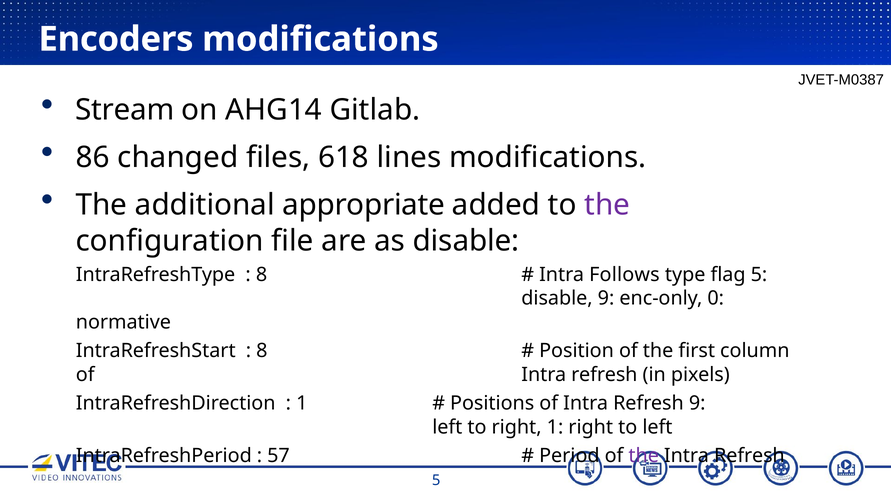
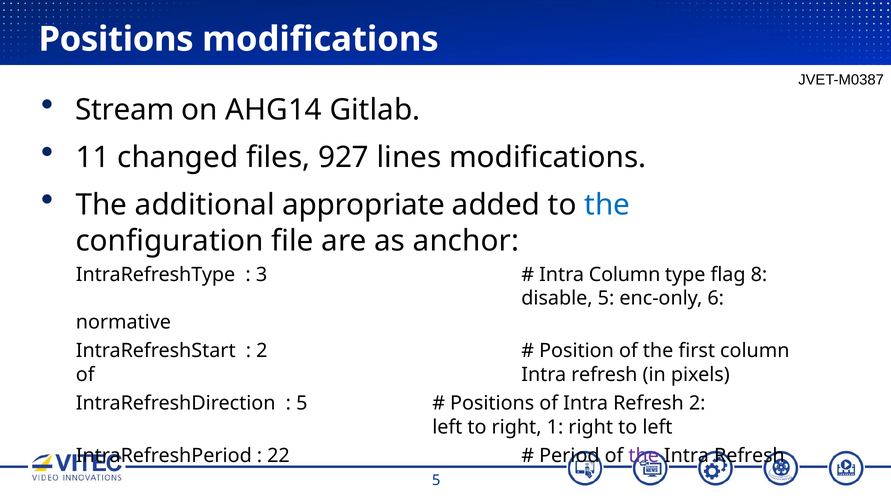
Encoders: Encoders -> Positions (116, 39)
86: 86 -> 11 (93, 158)
618: 618 -> 927 (344, 158)
the colour: purple -> blue (607, 205)
as disable: disable -> anchor (466, 241)
8: 8 -> 3 (262, 275)
Intra Follows: Follows -> Column (625, 275)
flag 5: 5 -> 8 (759, 275)
disable 9: 9 -> 5 (606, 299)
0: 0 -> 6 (716, 299)
8: 8 -> 2 (262, 351)
1: 1 -> 5 (302, 403)
Refresh 9: 9 -> 2 (697, 403)
57: 57 -> 22 (278, 456)
